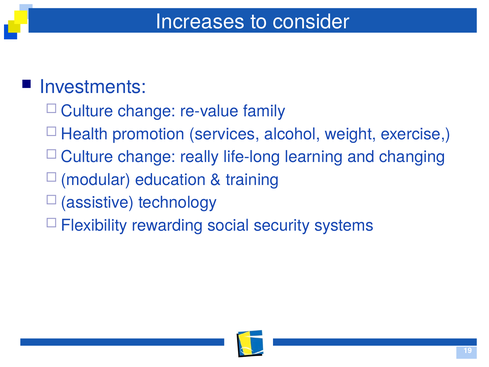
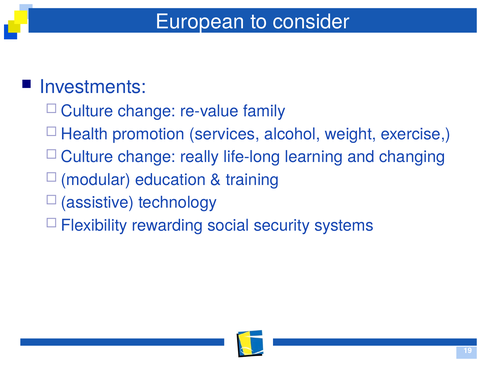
Increases: Increases -> European (200, 22)
